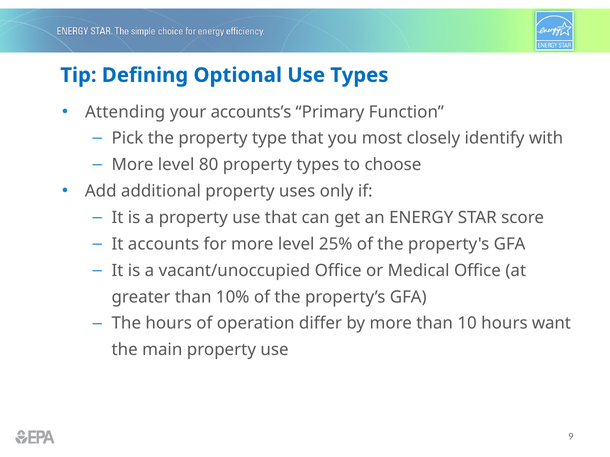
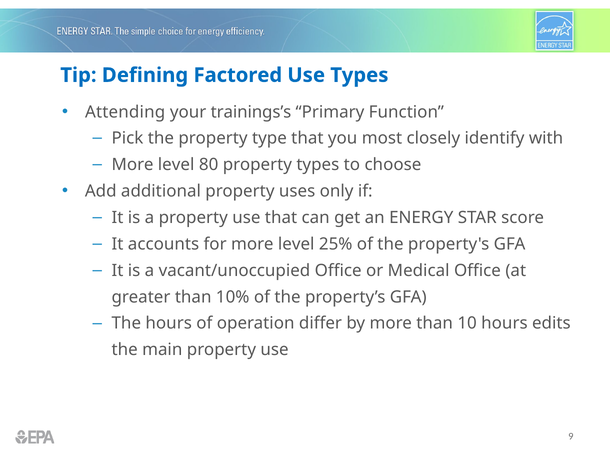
Optional: Optional -> Factored (238, 75)
accounts’s: accounts’s -> trainings’s (251, 112)
want: want -> edits (551, 324)
